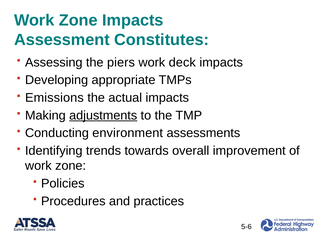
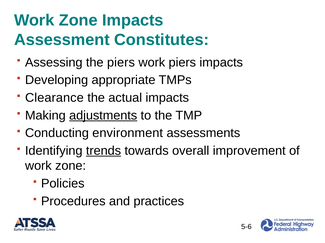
work deck: deck -> piers (182, 63)
Emissions: Emissions -> Clearance (54, 98)
trends underline: none -> present (103, 151)
